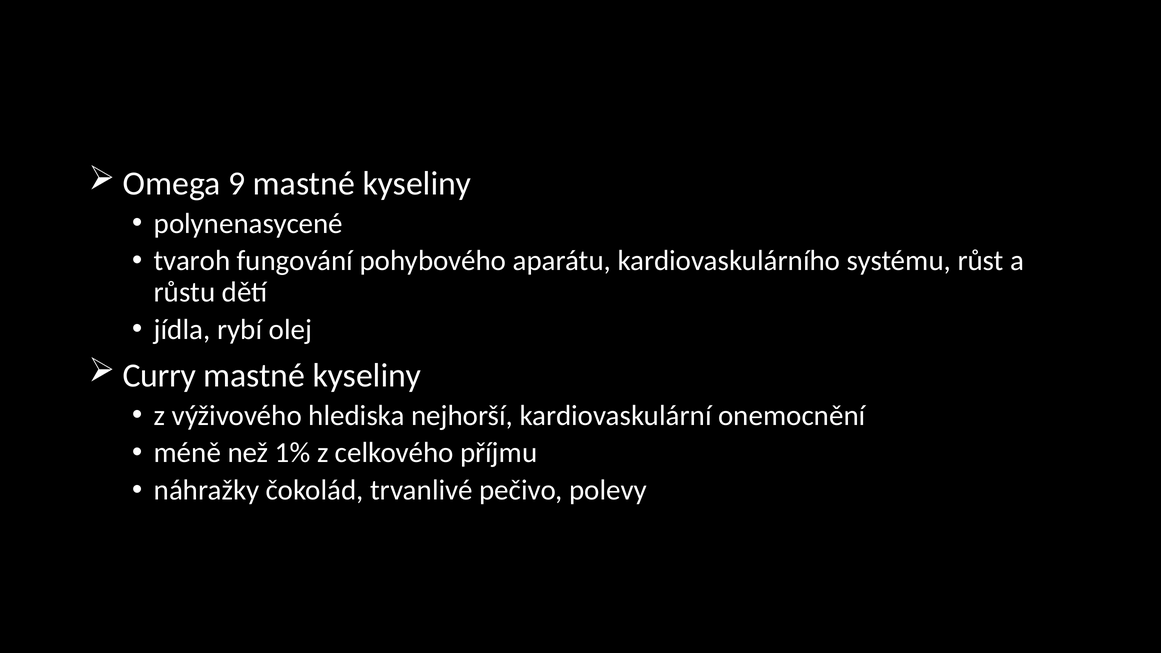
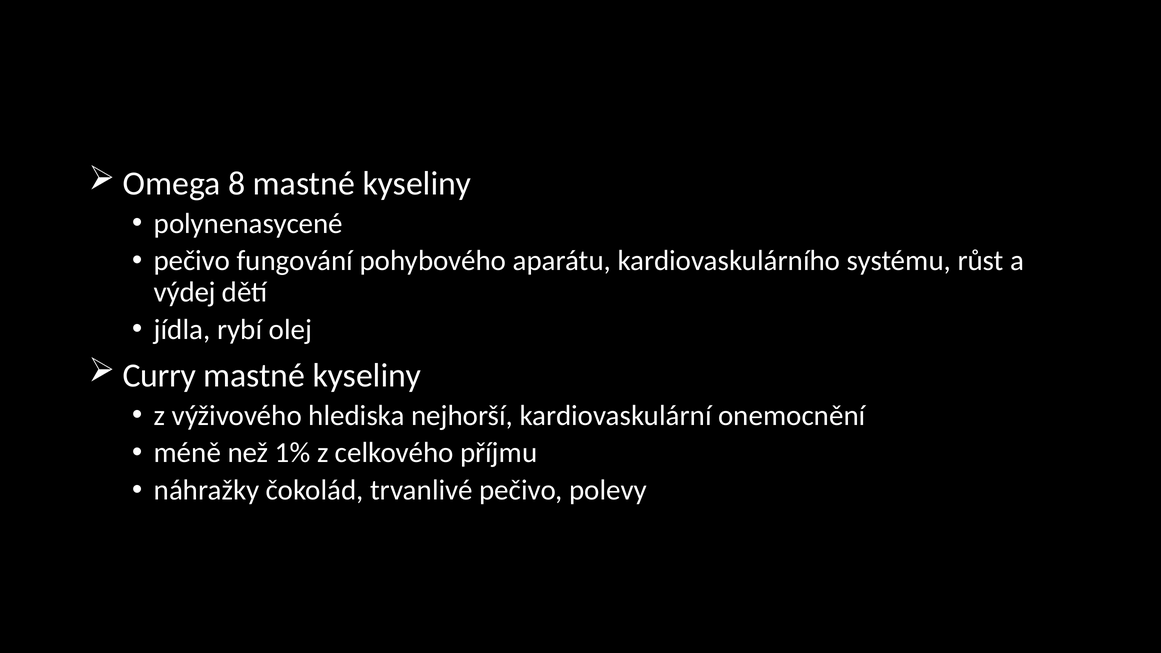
9: 9 -> 8 (237, 183)
tvaroh: tvaroh -> pečivo (192, 261)
růstu: růstu -> výdej (185, 292)
